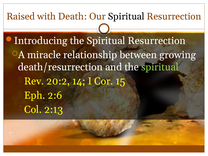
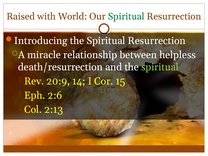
Death: Death -> World (73, 16)
Spiritual colour: black -> green (126, 16)
growing: growing -> helpless (178, 55)
20:2: 20:2 -> 20:9 (58, 81)
